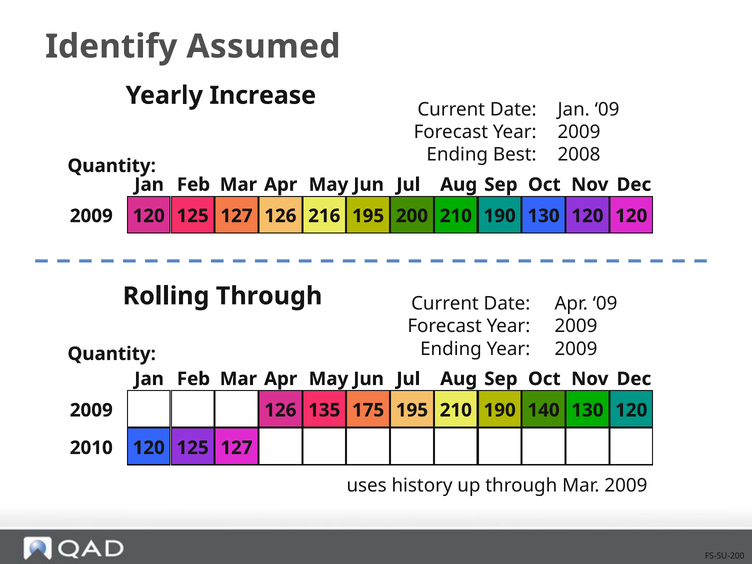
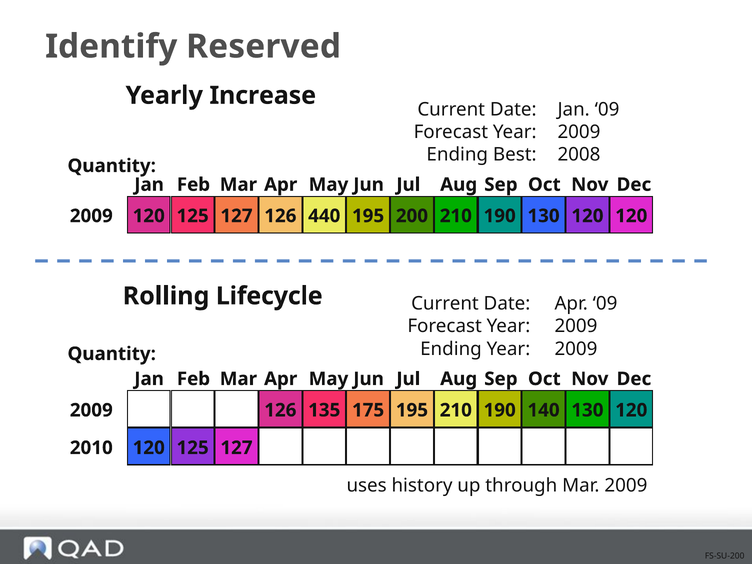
Assumed: Assumed -> Reserved (264, 46)
216: 216 -> 440 (324, 216)
Rolling Through: Through -> Lifecycle (269, 296)
